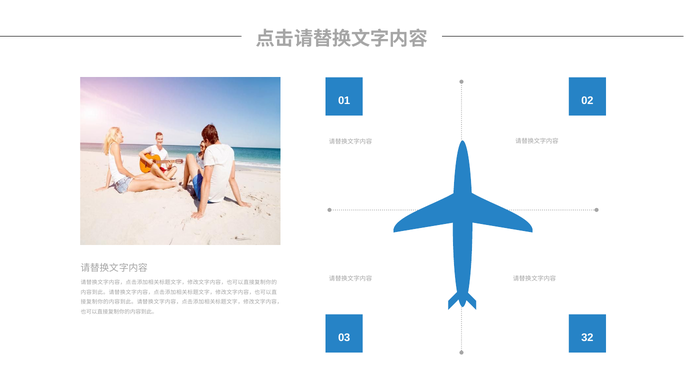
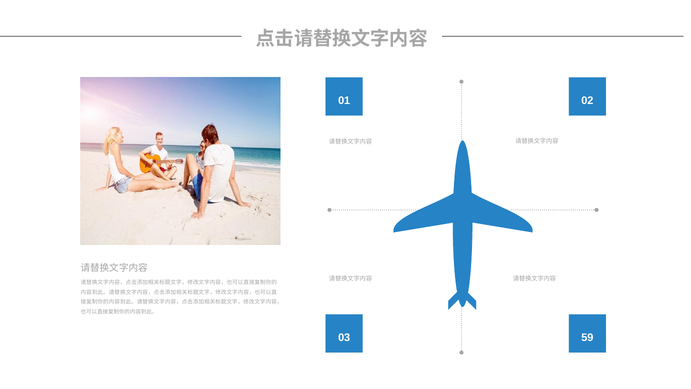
32: 32 -> 59 (587, 337)
